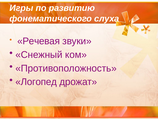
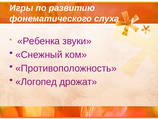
Речевая: Речевая -> Ребенка (39, 41)
